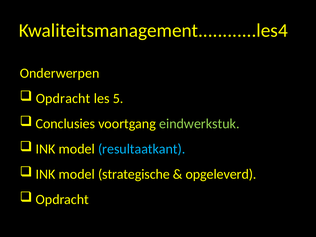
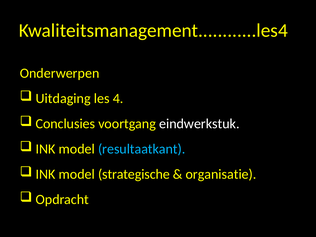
Opdracht: Opdracht -> Uitdaging (63, 98)
5: 5 -> 4 (118, 98)
eindwerkstuk colour: light green -> white (199, 124)
opgeleverd: opgeleverd -> organisatie (221, 174)
